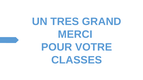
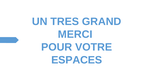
CLASSES: CLASSES -> ESPACES (77, 60)
